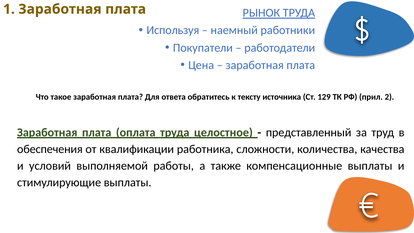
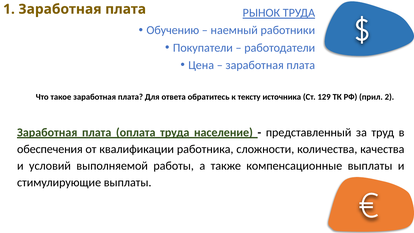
Используя: Используя -> Обучению (173, 30)
целостное: целостное -> население (223, 132)
